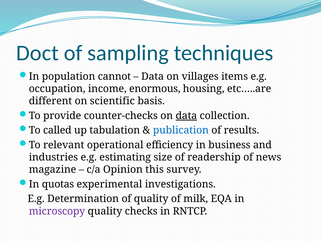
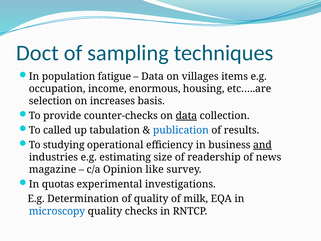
cannot: cannot -> fatigue (114, 76)
different: different -> selection (50, 101)
scientific: scientific -> increases (112, 101)
relevant: relevant -> studying (64, 145)
and underline: none -> present (262, 145)
this: this -> like (155, 169)
microscopy colour: purple -> blue (57, 211)
